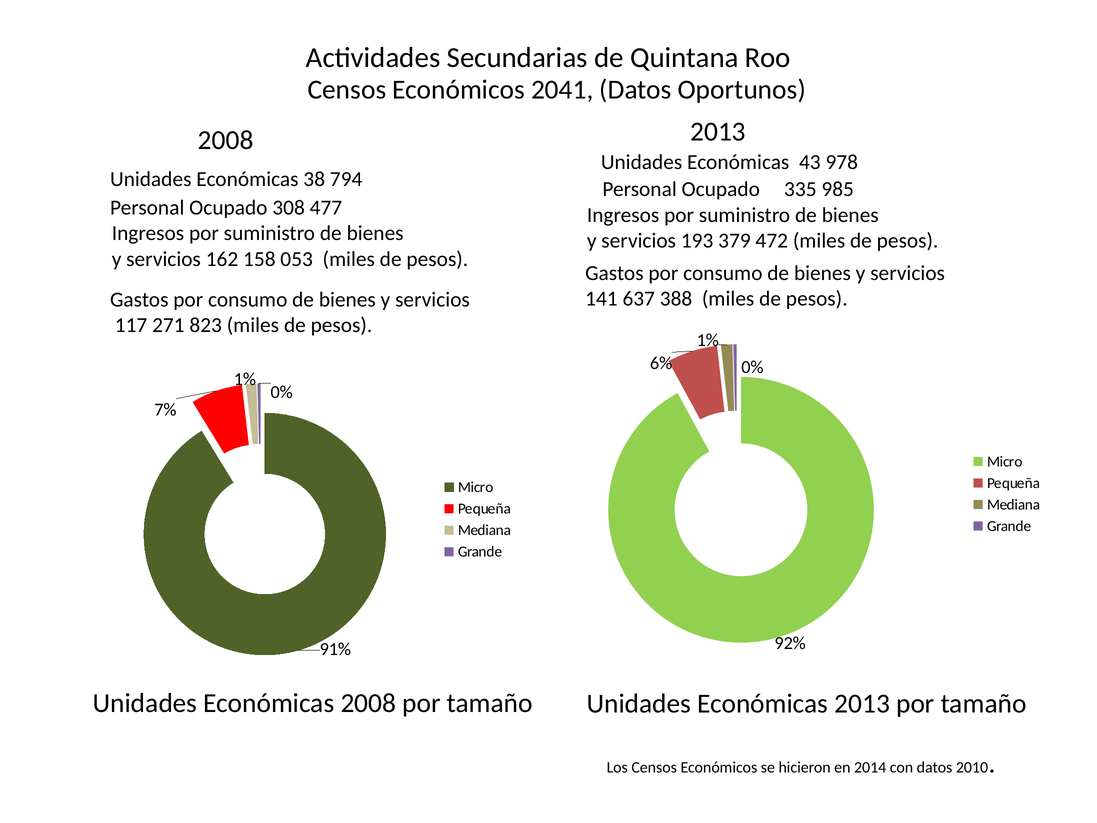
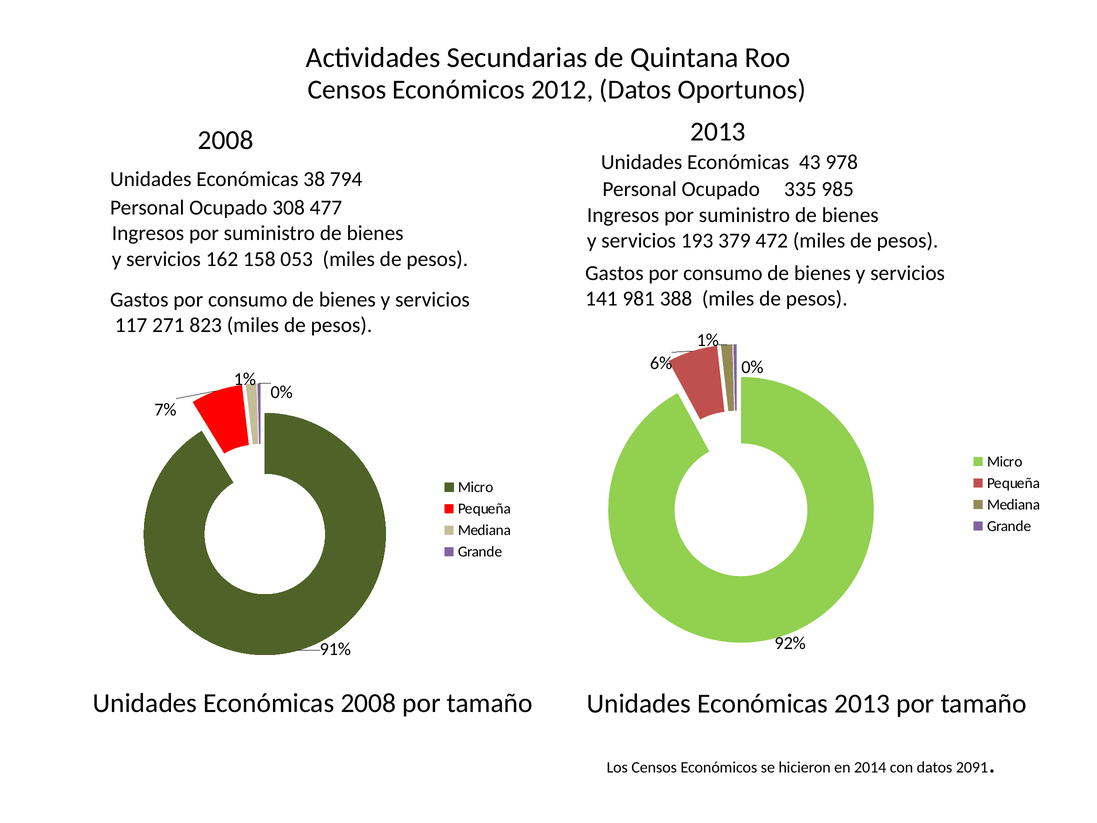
2041: 2041 -> 2012 (562, 90)
637: 637 -> 981 (639, 299)
2010: 2010 -> 2091 (972, 767)
